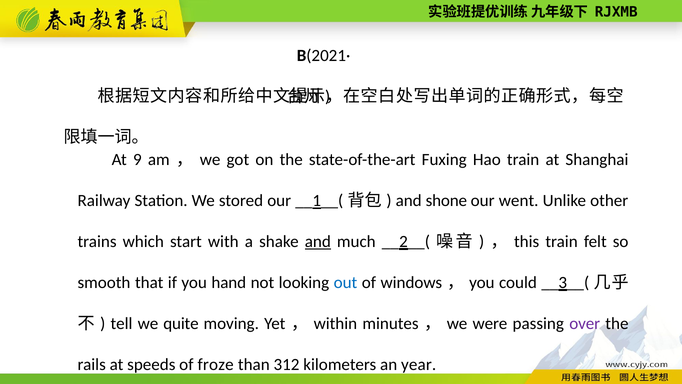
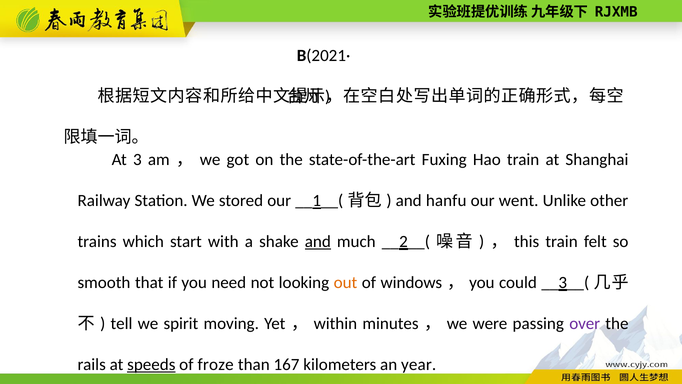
9: 9 -> 3 (137, 160)
shone: shone -> hanfu (446, 201)
hand: hand -> need (229, 282)
out colour: blue -> orange (345, 282)
quite: quite -> spirit (181, 323)
speeds underline: none -> present (151, 364)
312: 312 -> 167 (287, 364)
